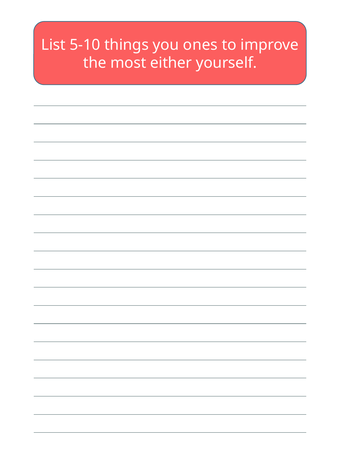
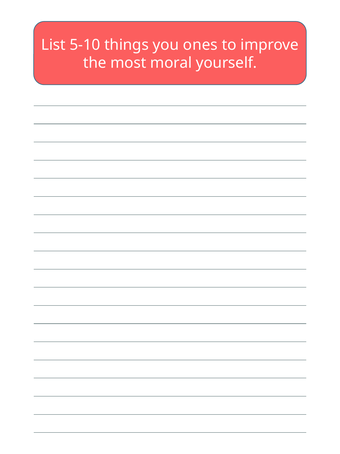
either: either -> moral (171, 63)
